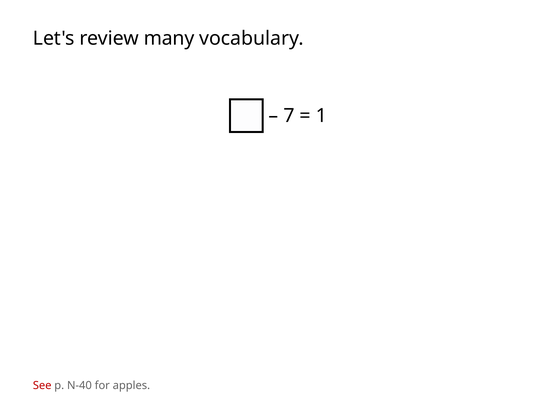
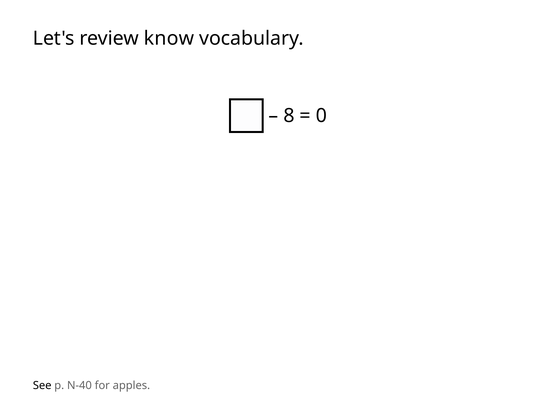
many: many -> know (169, 39)
7: 7 -> 8 (289, 116)
1: 1 -> 0 (321, 116)
See colour: red -> black (42, 386)
